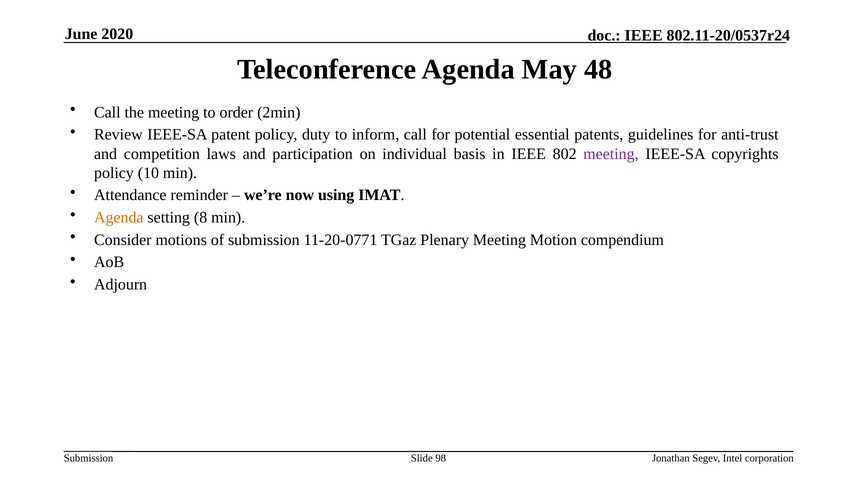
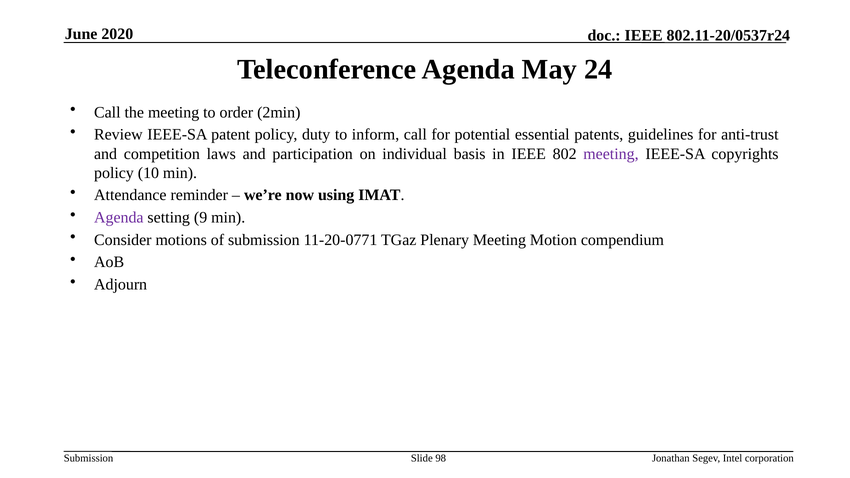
48: 48 -> 24 (598, 69)
Agenda colour: orange -> purple (119, 218)
8: 8 -> 9 (201, 218)
